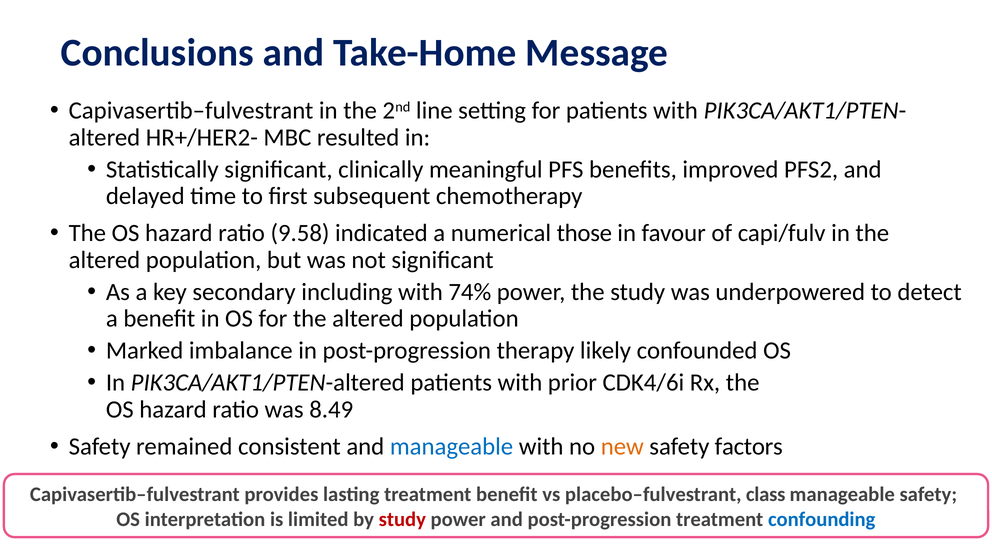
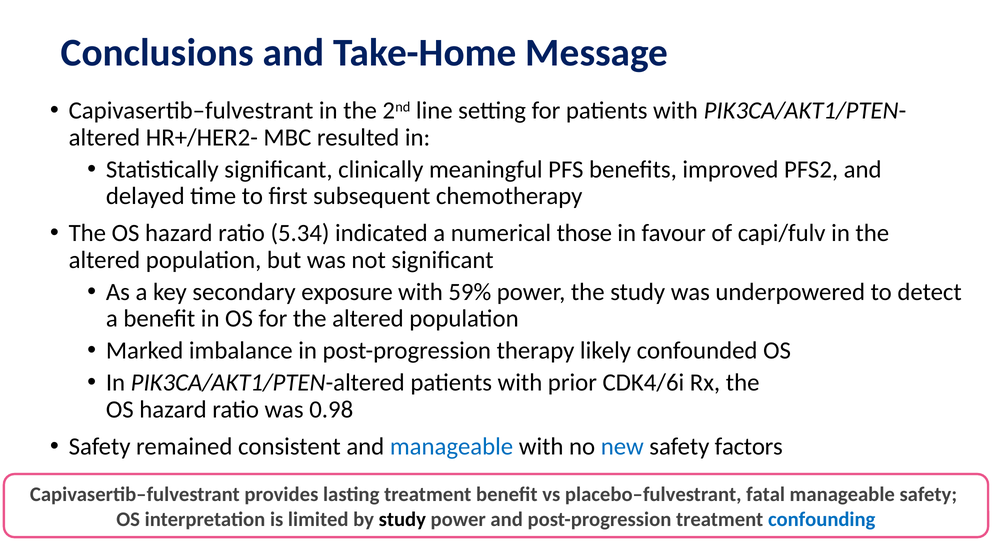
9.58: 9.58 -> 5.34 (300, 233)
including: including -> exposure (347, 292)
74%: 74% -> 59% (470, 292)
8.49: 8.49 -> 0.98 (331, 409)
new colour: orange -> blue (622, 446)
class: class -> fatal (766, 495)
study colour: red -> black (402, 519)
